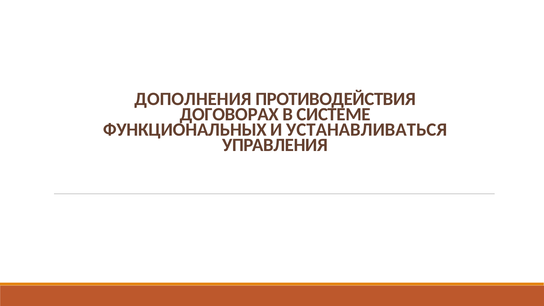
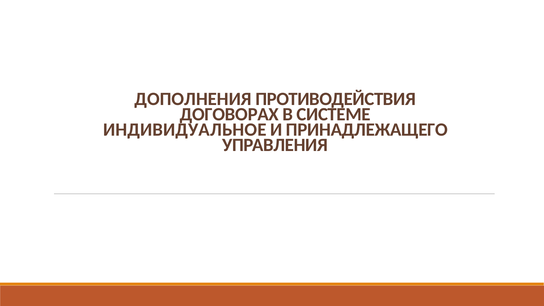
ФУНКЦИОНАЛЬНЫХ: ФУНКЦИОНАЛЬНЫХ -> ИНДИВИДУАЛЬНОЕ (185, 130)
УСТАНАВЛИВАТЬСЯ: УСТАНАВЛИВАТЬСЯ -> ПРИНАДЛЕЖАЩЕГО (367, 130)
